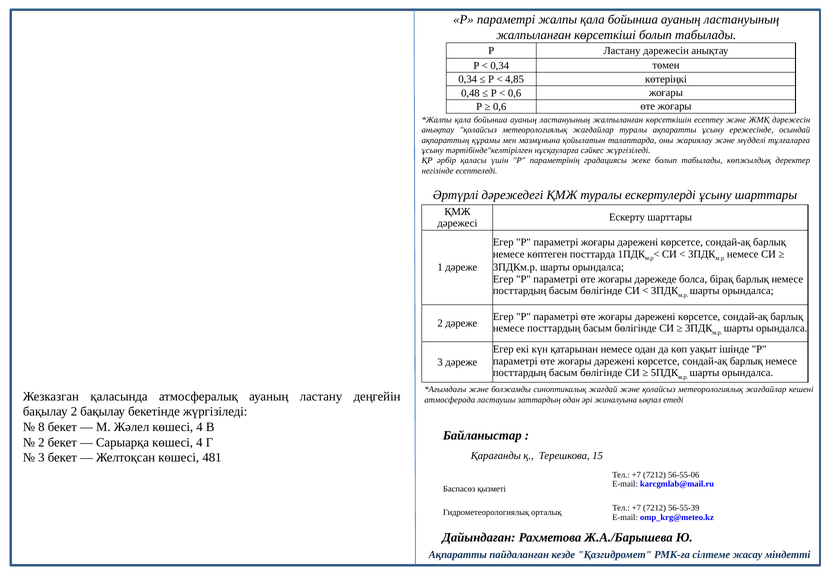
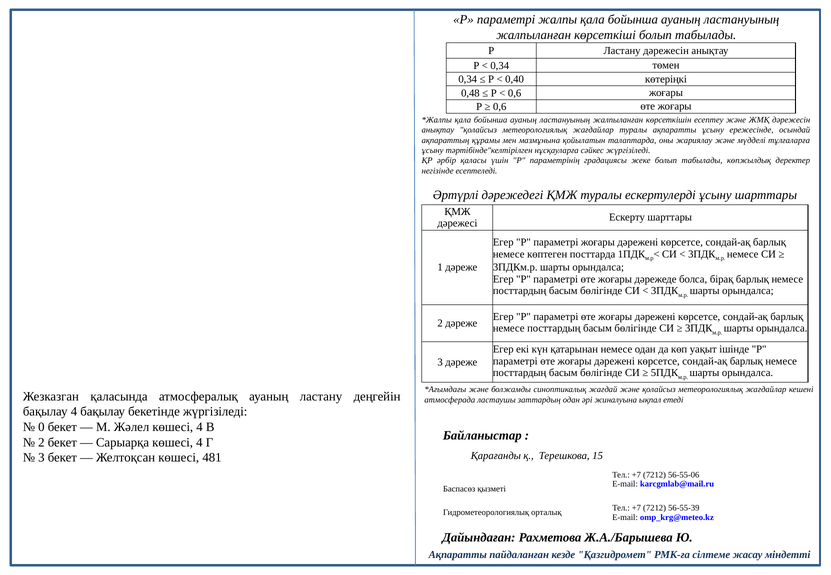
4,85: 4,85 -> 0,40 (515, 79)
бақылау 2: 2 -> 4 (74, 412)
8: 8 -> 0 (41, 427)
